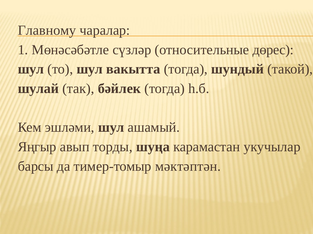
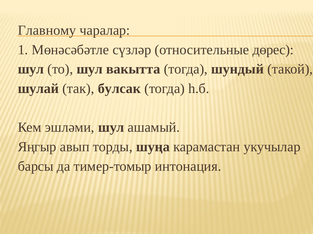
бәйлек: бәйлек -> булсак (119, 89)
мәктәптән: мәктәптән -> интонация (188, 167)
